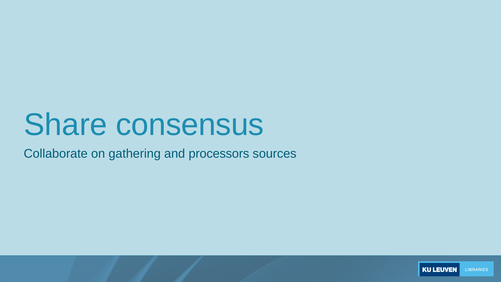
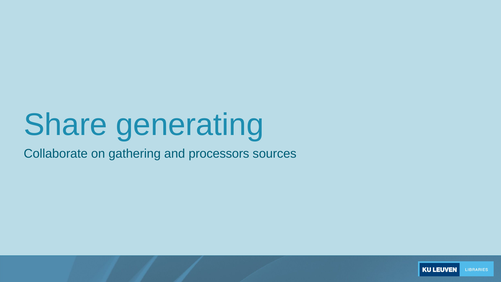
consensus: consensus -> generating (190, 125)
